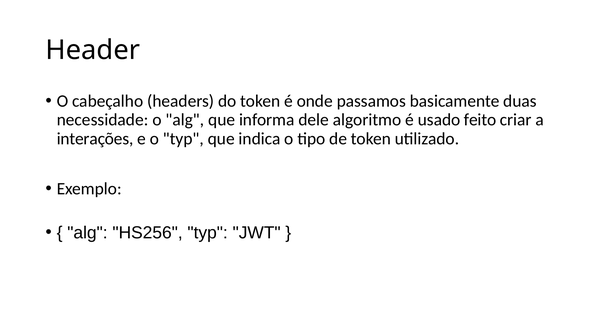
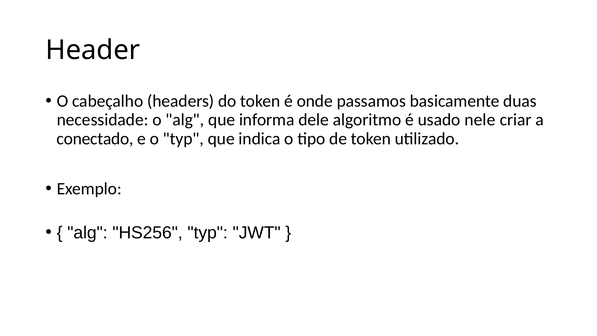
feito: feito -> nele (480, 120)
interações: interações -> conectado (95, 139)
